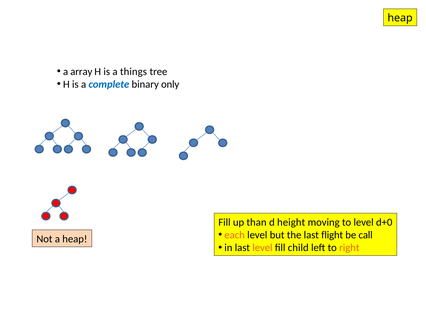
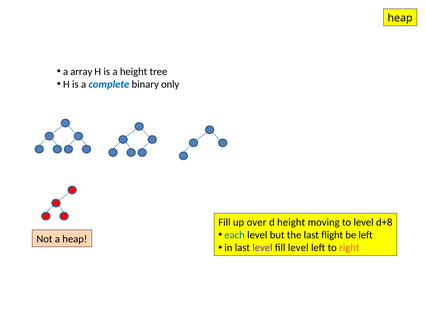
a things: things -> height (134, 72)
than: than -> over (257, 223)
d+0: d+0 -> d+8 (384, 223)
each colour: orange -> blue (235, 235)
be call: call -> left (366, 235)
level colour: orange -> purple (262, 248)
fill child: child -> level (298, 248)
